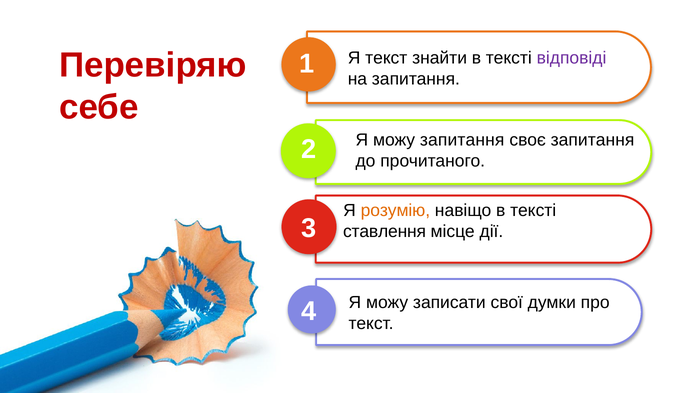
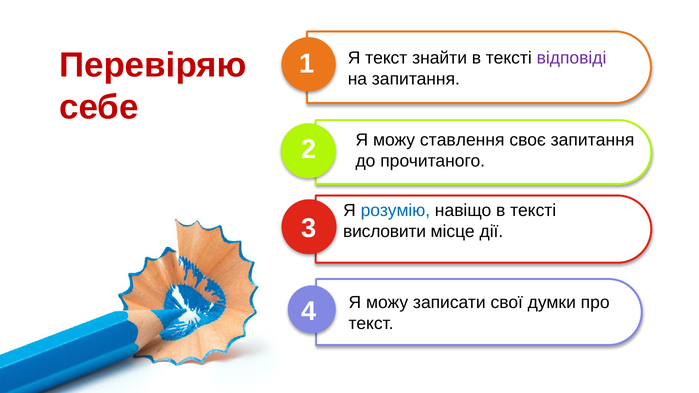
можу запитання: запитання -> ставлення (462, 140)
розумію colour: orange -> blue (395, 211)
ставлення: ставлення -> висловити (385, 232)
